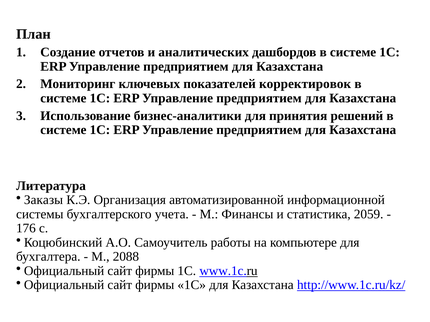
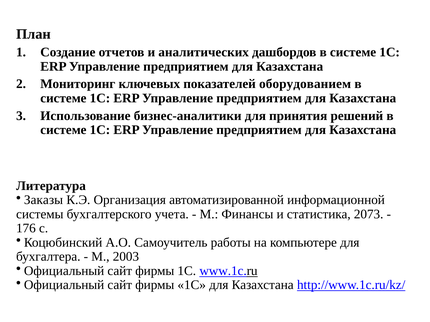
корректировок: корректировок -> оборудованием (305, 84)
2059: 2059 -> 2073 (369, 214)
2088: 2088 -> 2003 (126, 257)
